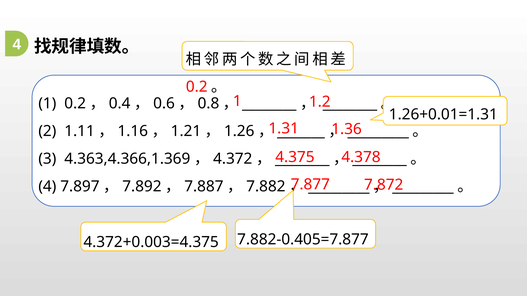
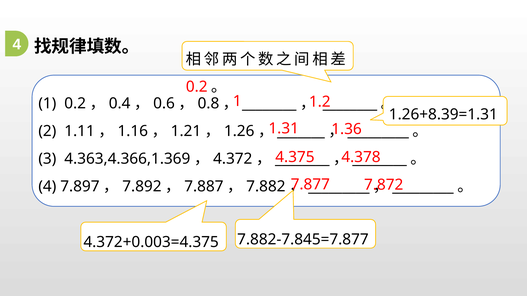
1.26+0.01=1.31: 1.26+0.01=1.31 -> 1.26+8.39=1.31 (443, 114)
7.882-0.405=7.877: 7.882-0.405=7.877 -> 7.882-7.845=7.877 (303, 240)
